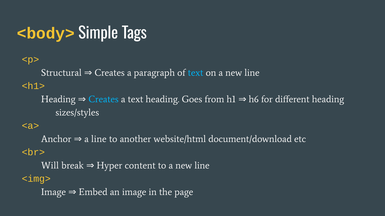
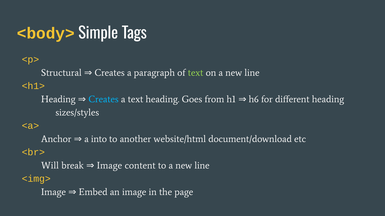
text colour: light blue -> light green (196, 73)
a line: line -> into (99, 139)
break Hyper: Hyper -> Image (109, 166)
